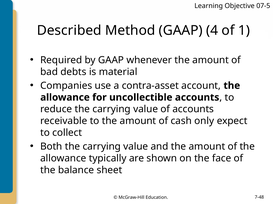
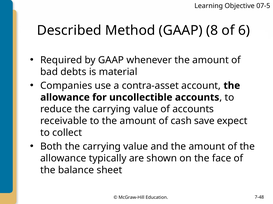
4: 4 -> 8 (212, 31)
1: 1 -> 6 (244, 31)
only: only -> save (204, 121)
